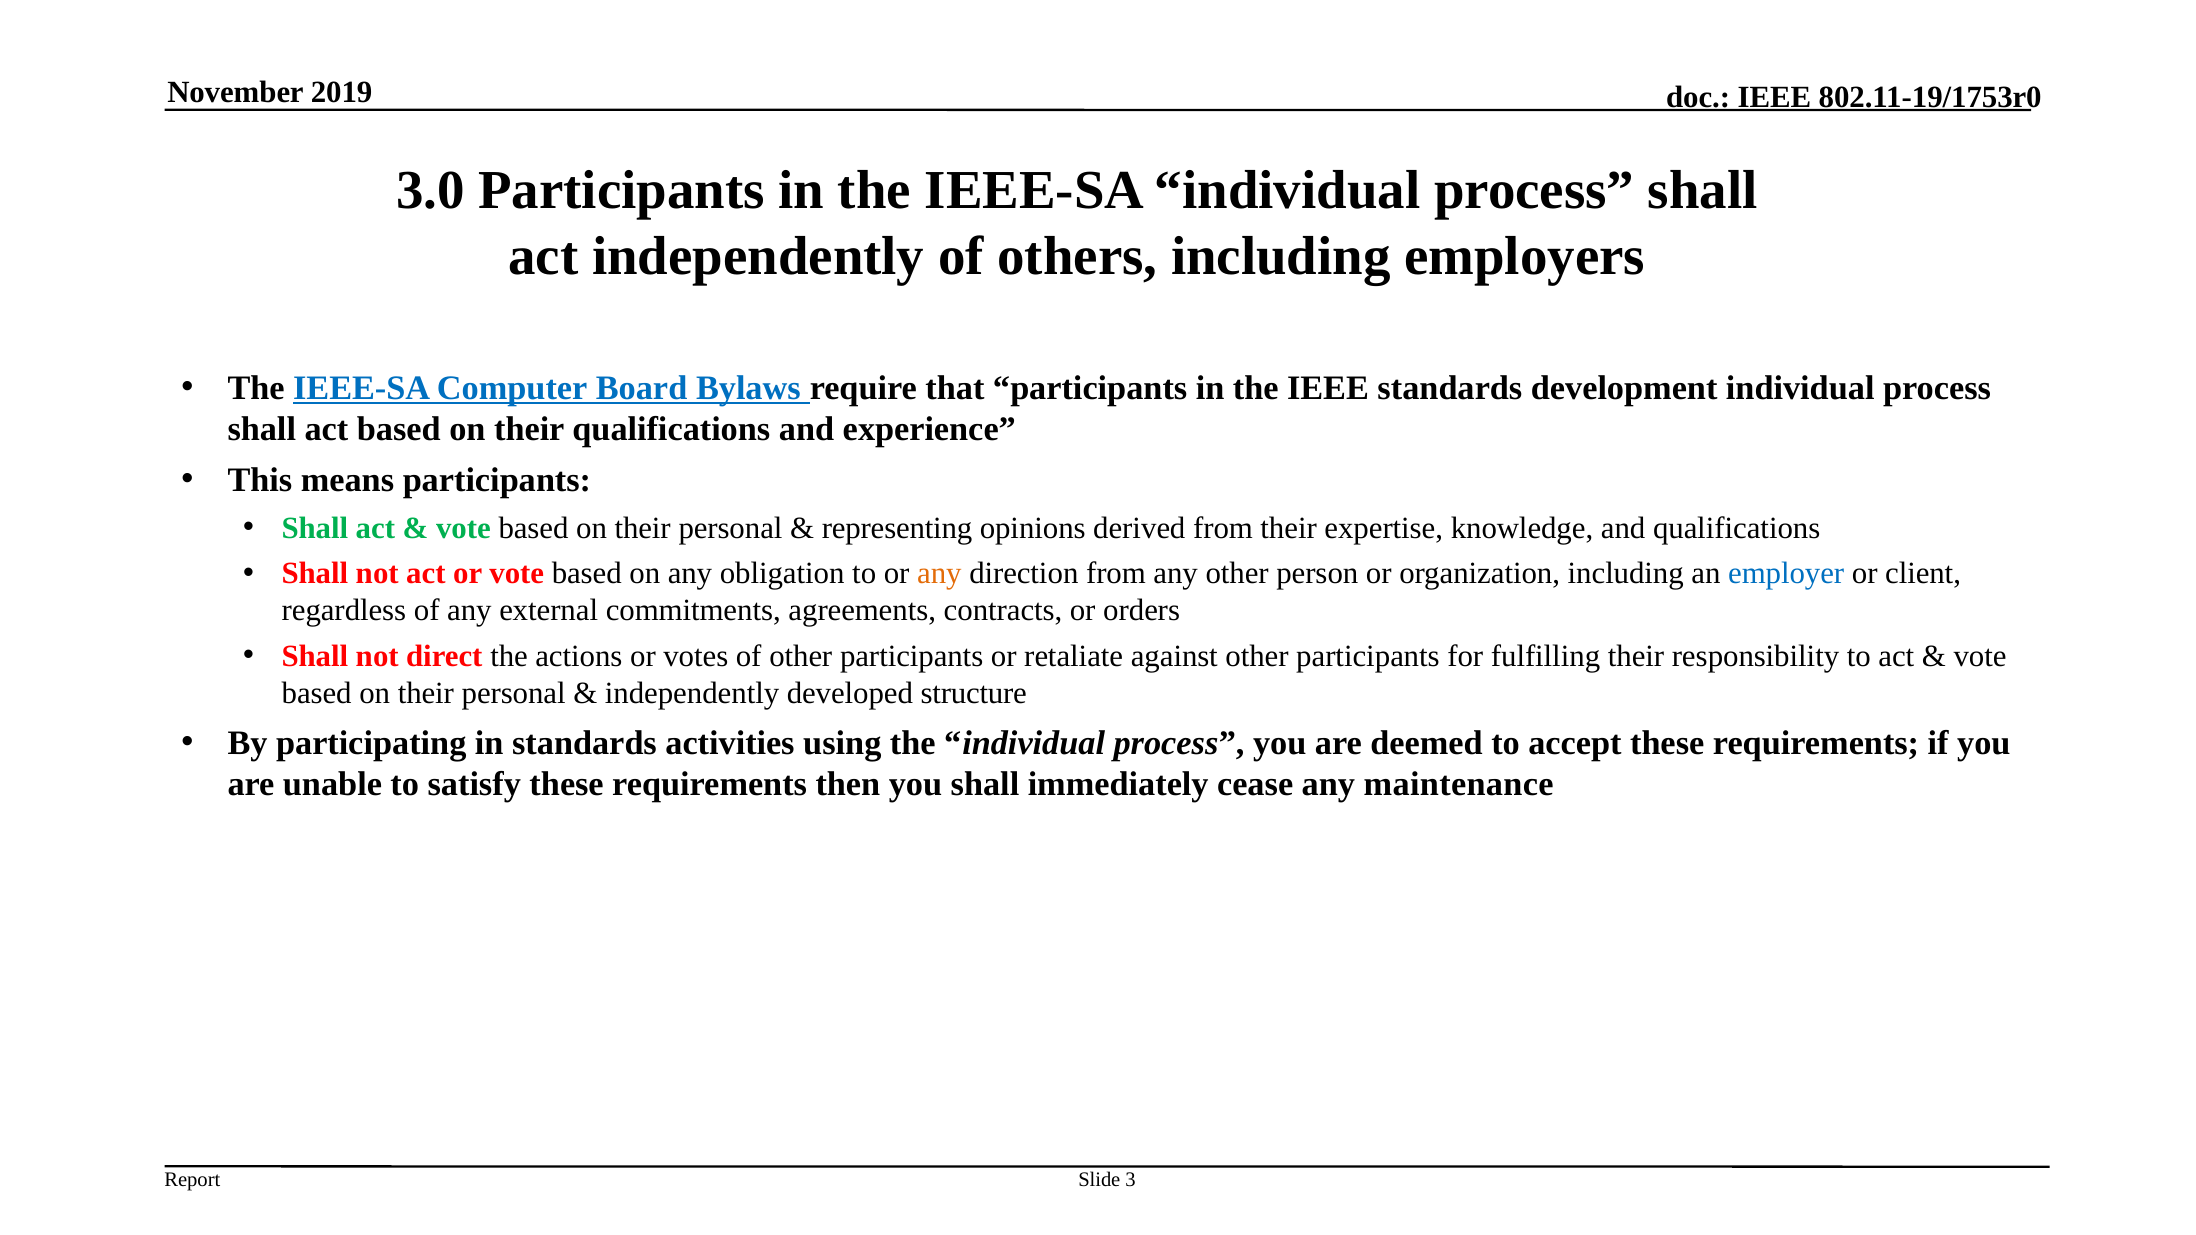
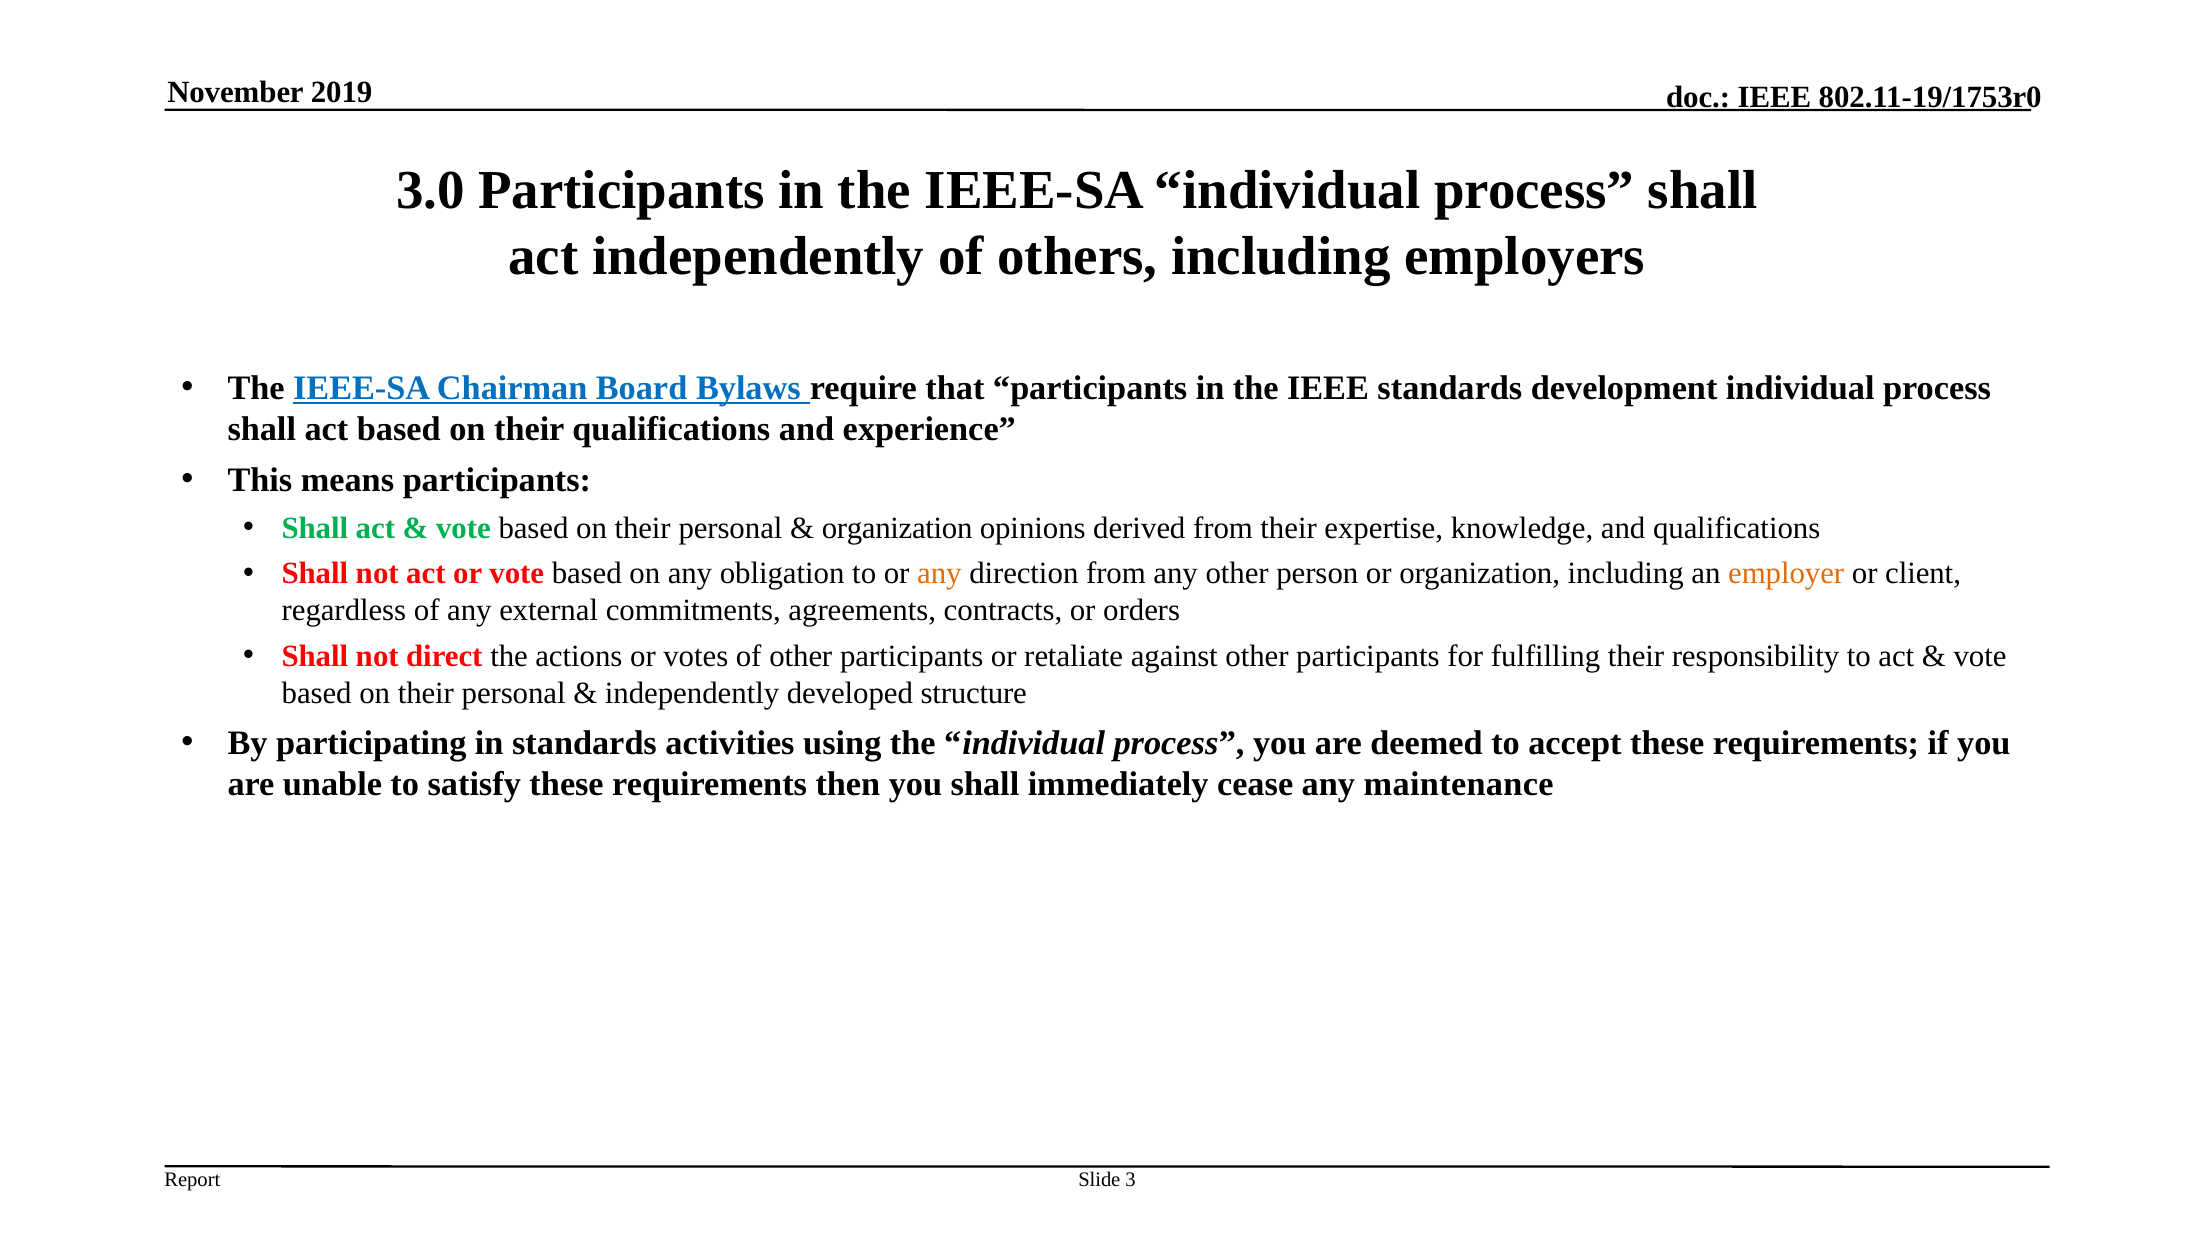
Computer: Computer -> Chairman (512, 388)
representing: representing -> organization (897, 528)
employer colour: blue -> orange (1786, 574)
